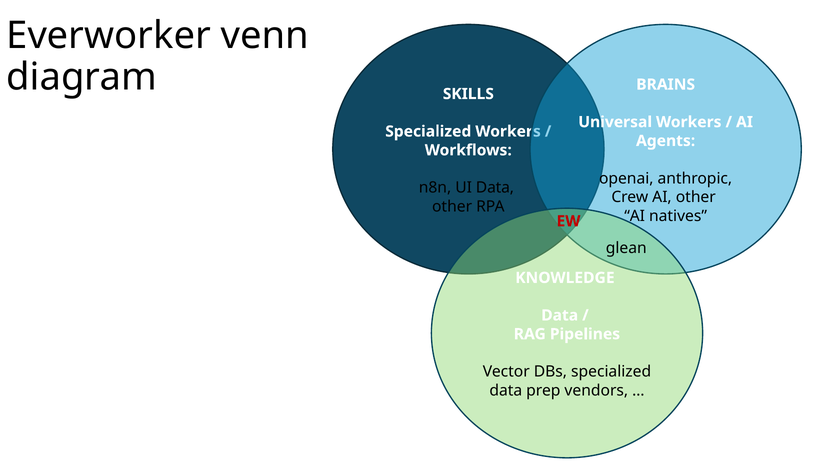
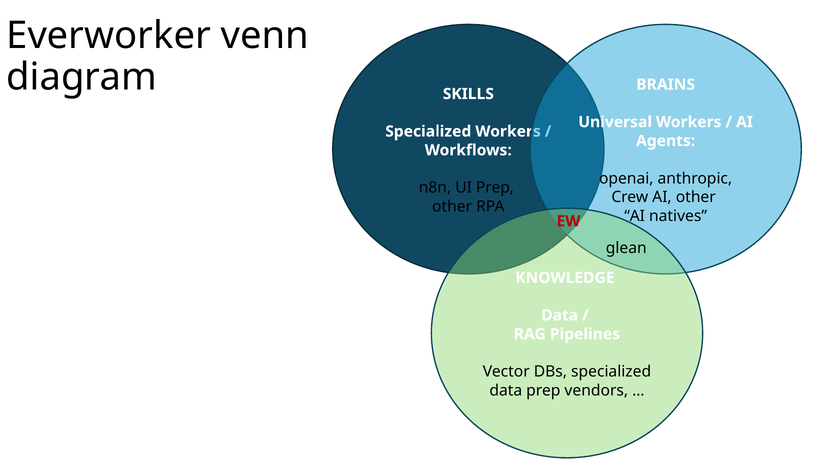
UI Data: Data -> Prep (495, 188)
